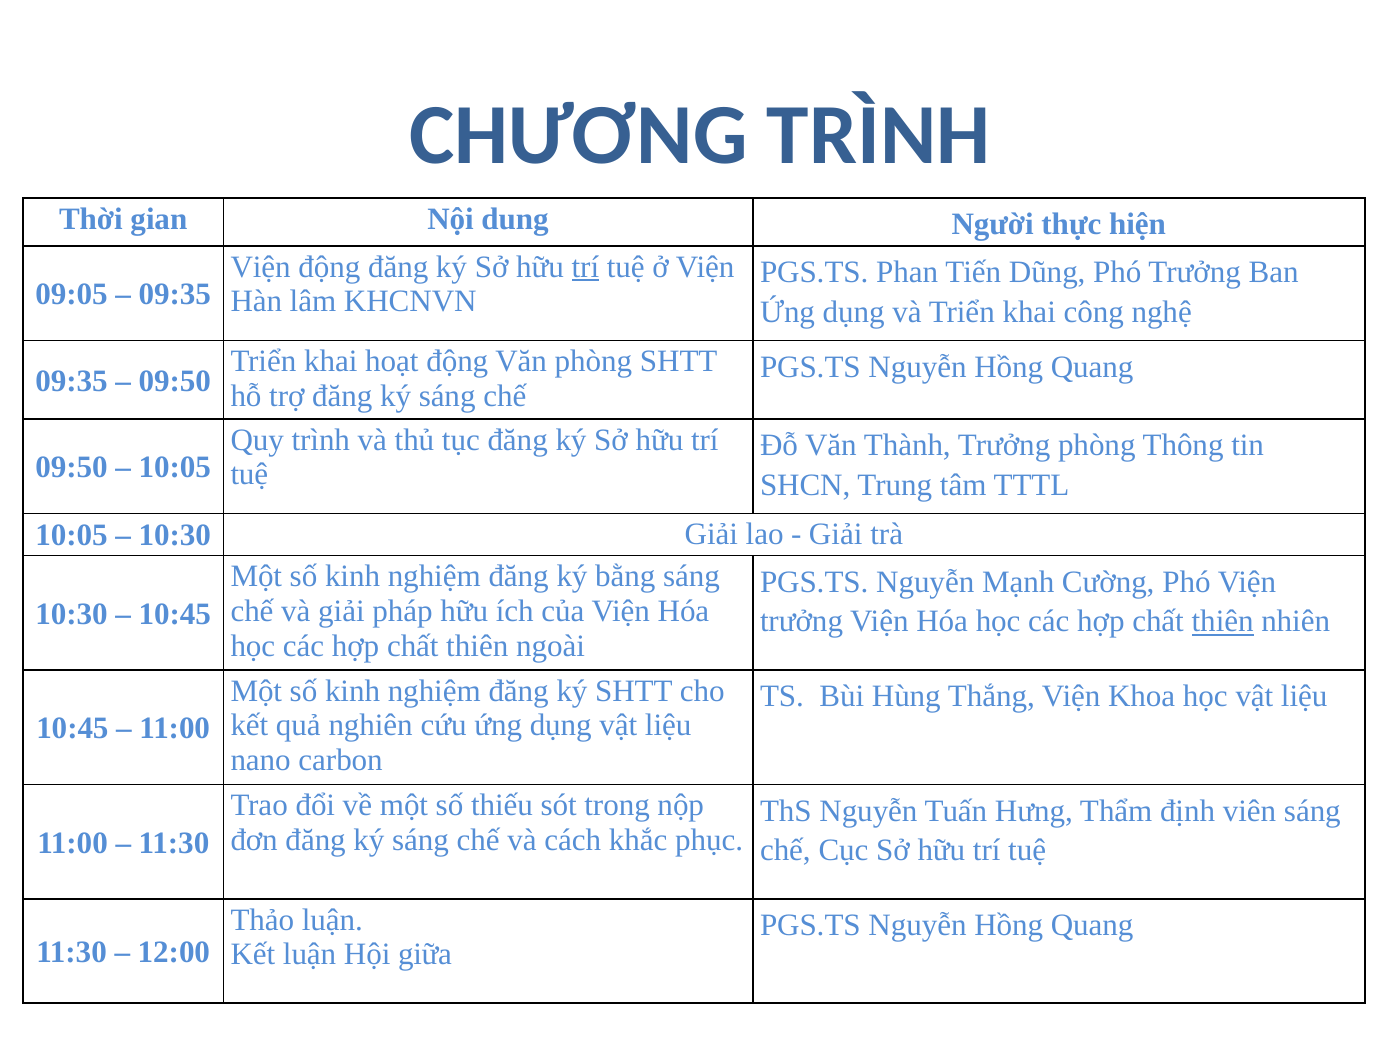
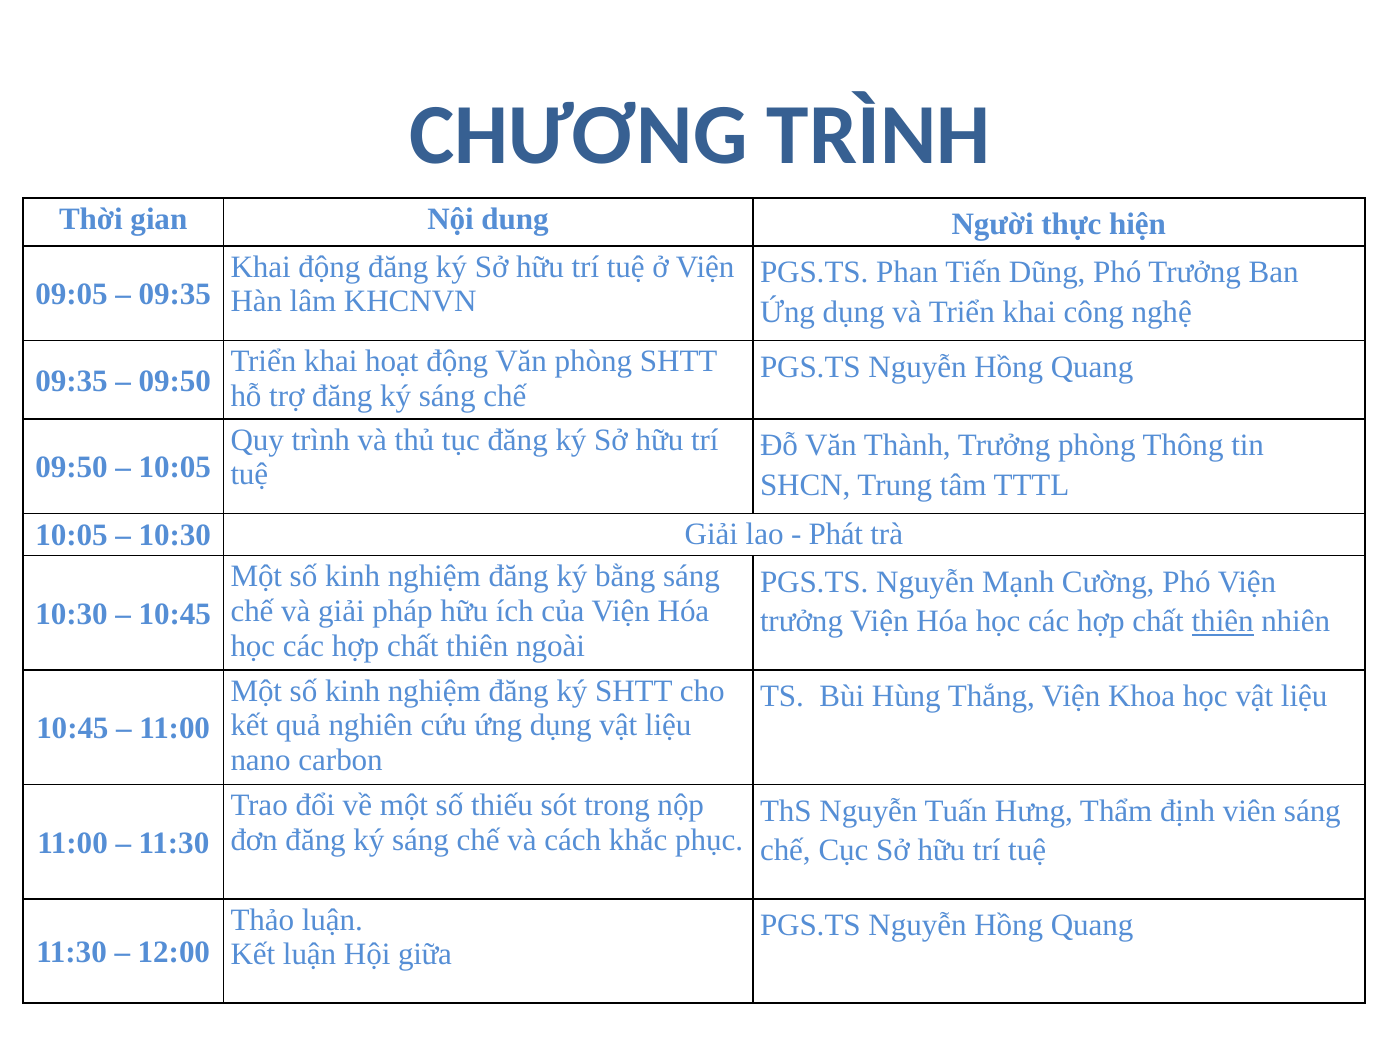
Viện: Viện -> Khai (261, 267)
trí underline: present -> none (585, 267)
Giải: Giải -> Phát (836, 535)
